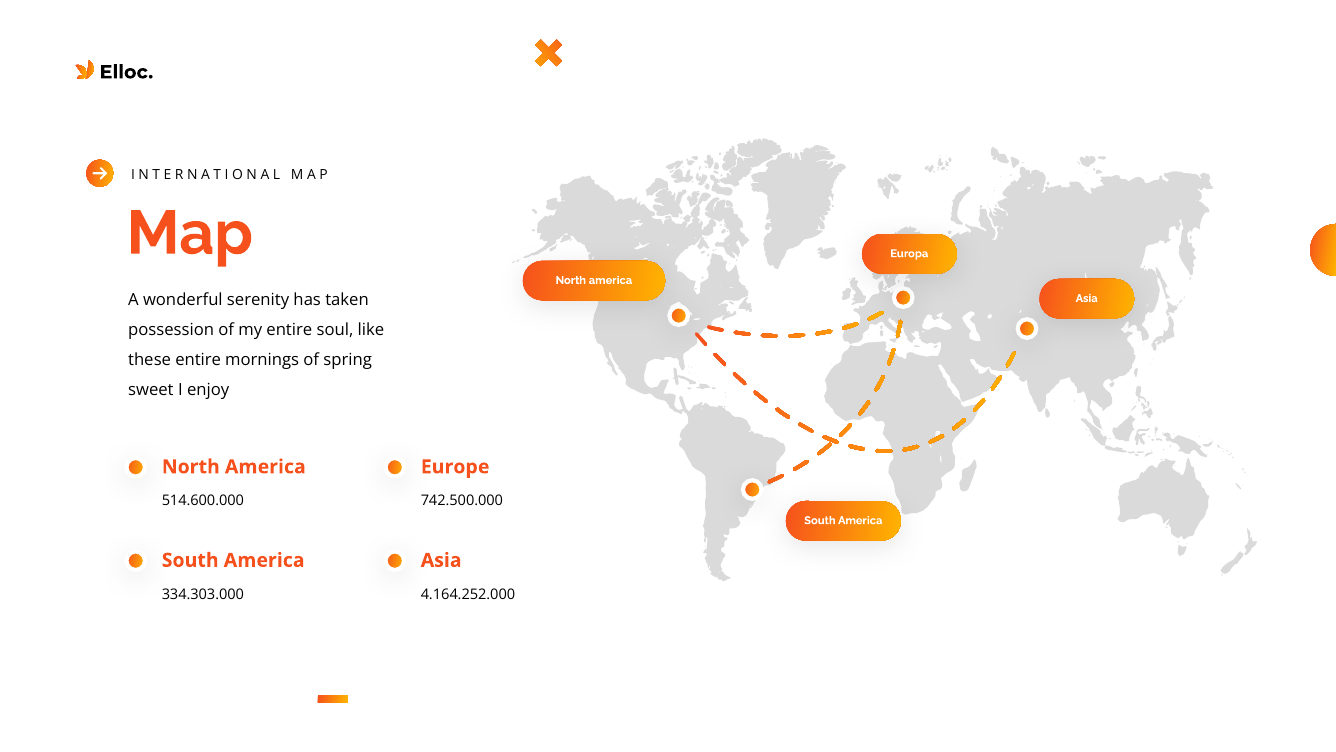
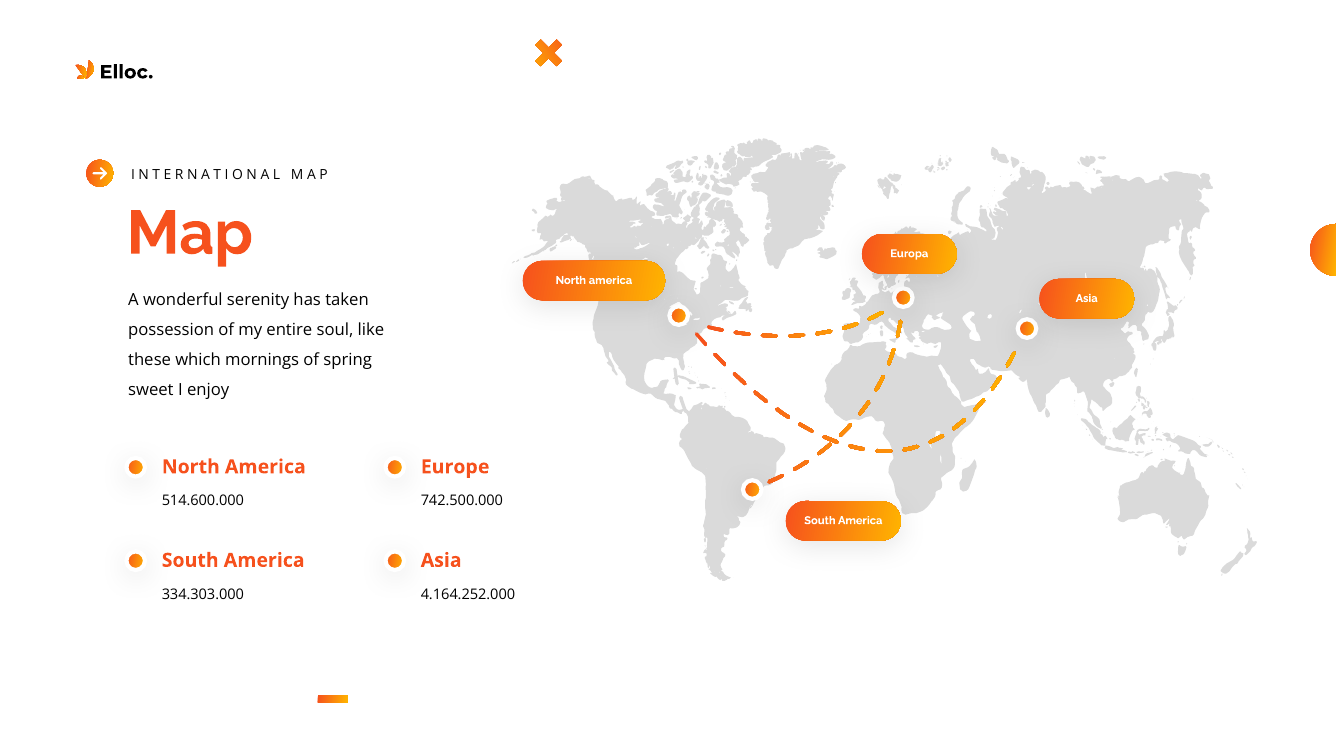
these entire: entire -> which (198, 360)
